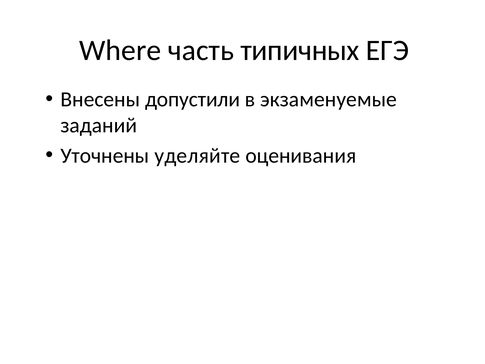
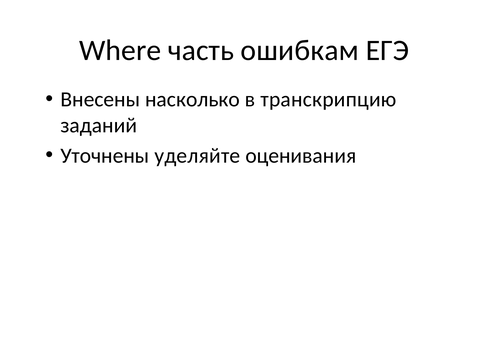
типичных: типичных -> ошибкам (300, 50)
допустили: допустили -> насколько (192, 99)
экзаменуемые: экзаменуемые -> транскрипцию (328, 99)
